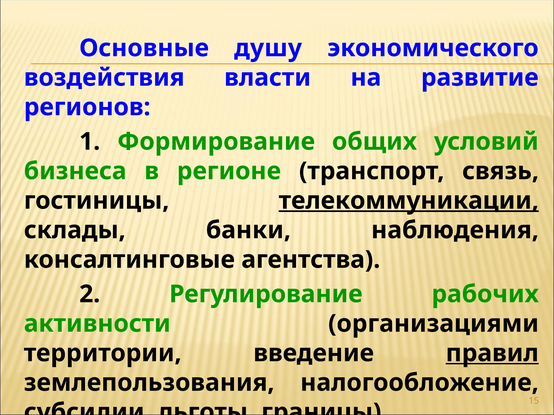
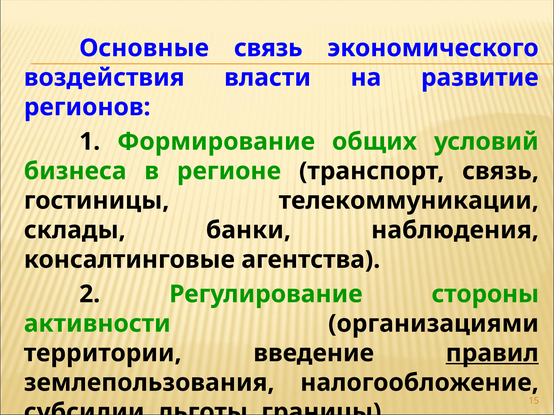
Основные душу: душу -> связь (268, 48)
телекоммуникации underline: present -> none (409, 201)
рабочих: рабочих -> стороны (485, 294)
